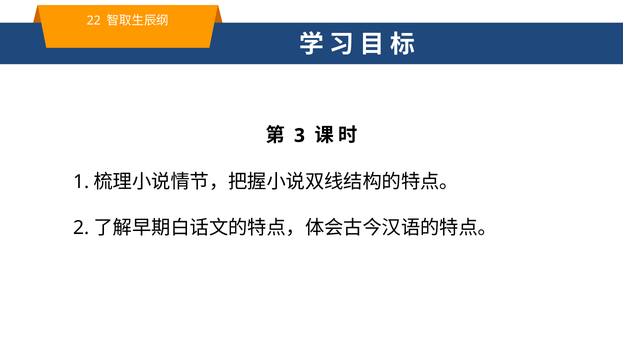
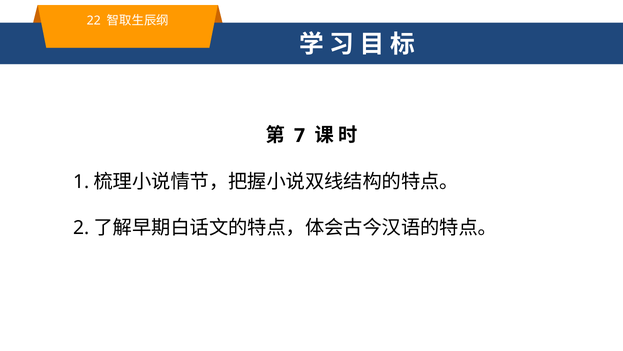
3: 3 -> 7 (300, 135)
